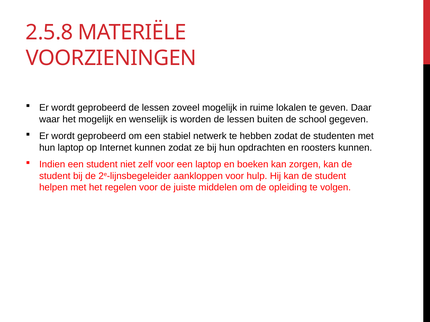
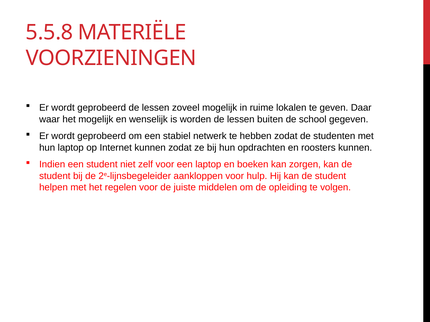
2.5.8: 2.5.8 -> 5.5.8 (49, 32)
